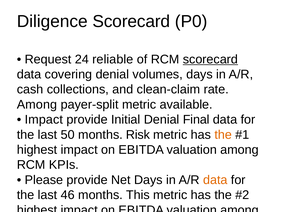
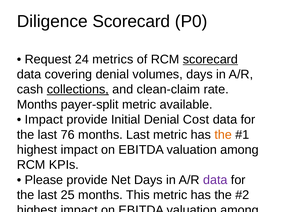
reliable: reliable -> metrics (113, 59)
collections underline: none -> present (78, 89)
Among: Among -> Months (37, 104)
Denial Final: Final -> Cost (196, 119)
50: 50 -> 76 (68, 134)
months Risk: Risk -> Last (138, 134)
data colour: orange -> purple (215, 179)
46: 46 -> 25 (68, 195)
